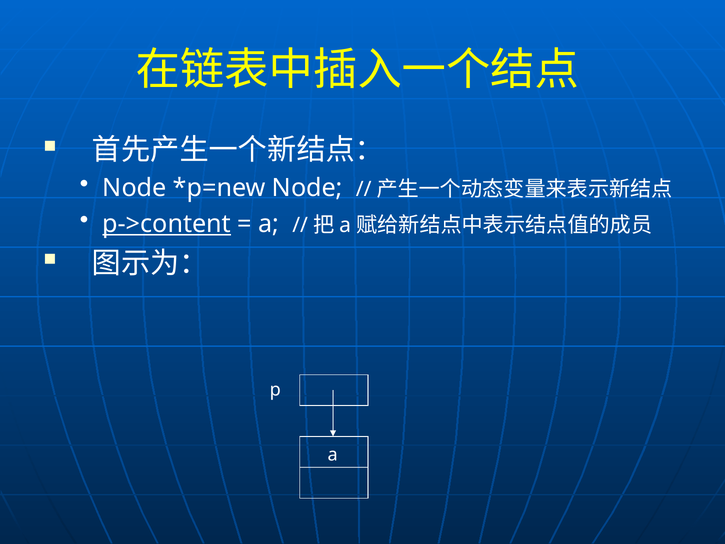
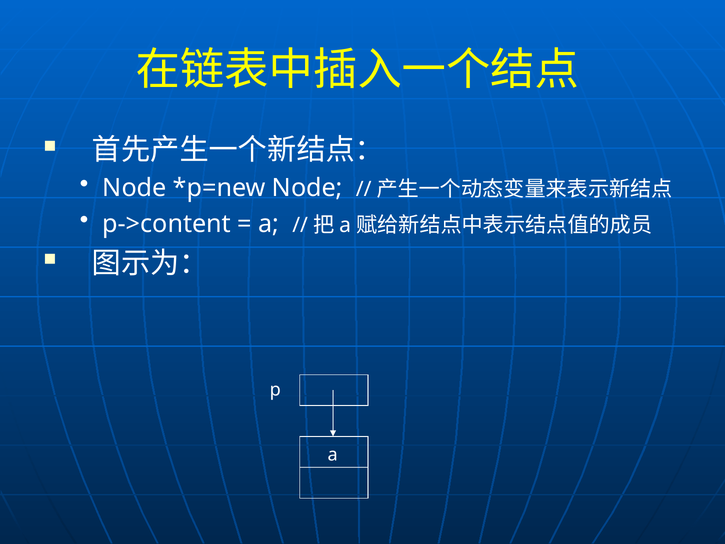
p->content underline: present -> none (167, 224)
